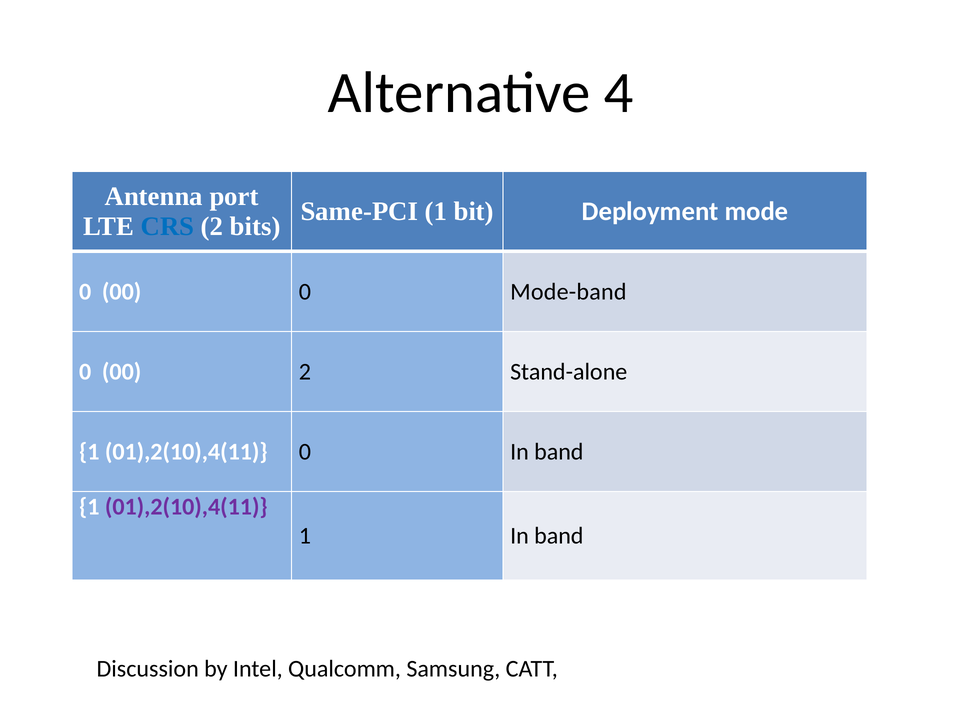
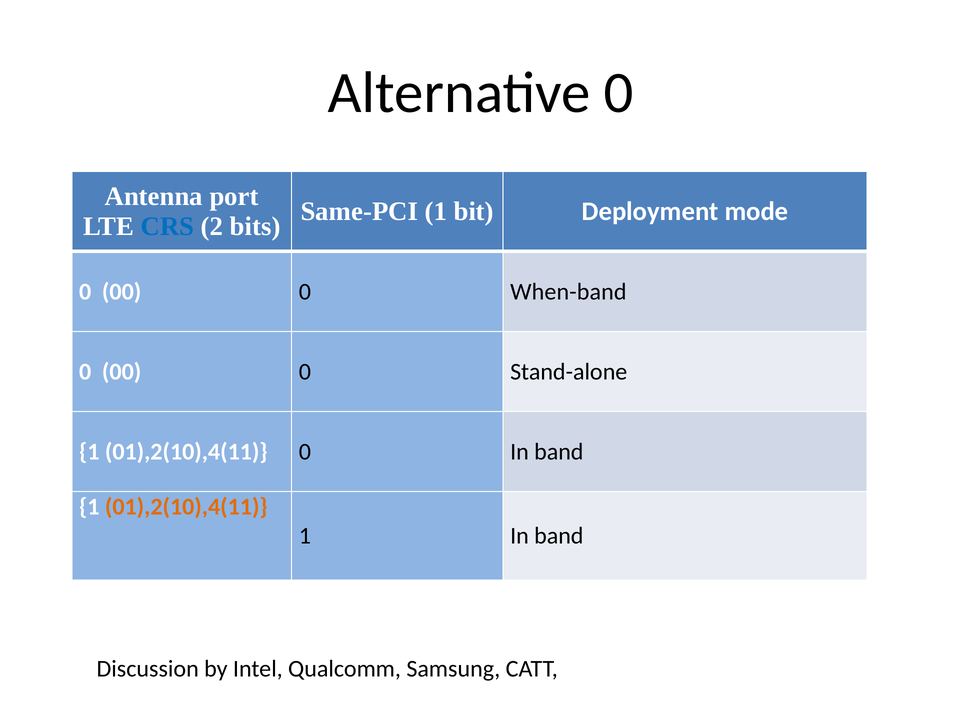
Alternative 4: 4 -> 0 (619, 93)
Mode-band: Mode-band -> When-band (568, 292)
2: 2 -> 0 (305, 372)
01),2(10),4(11 colour: purple -> orange (186, 507)
